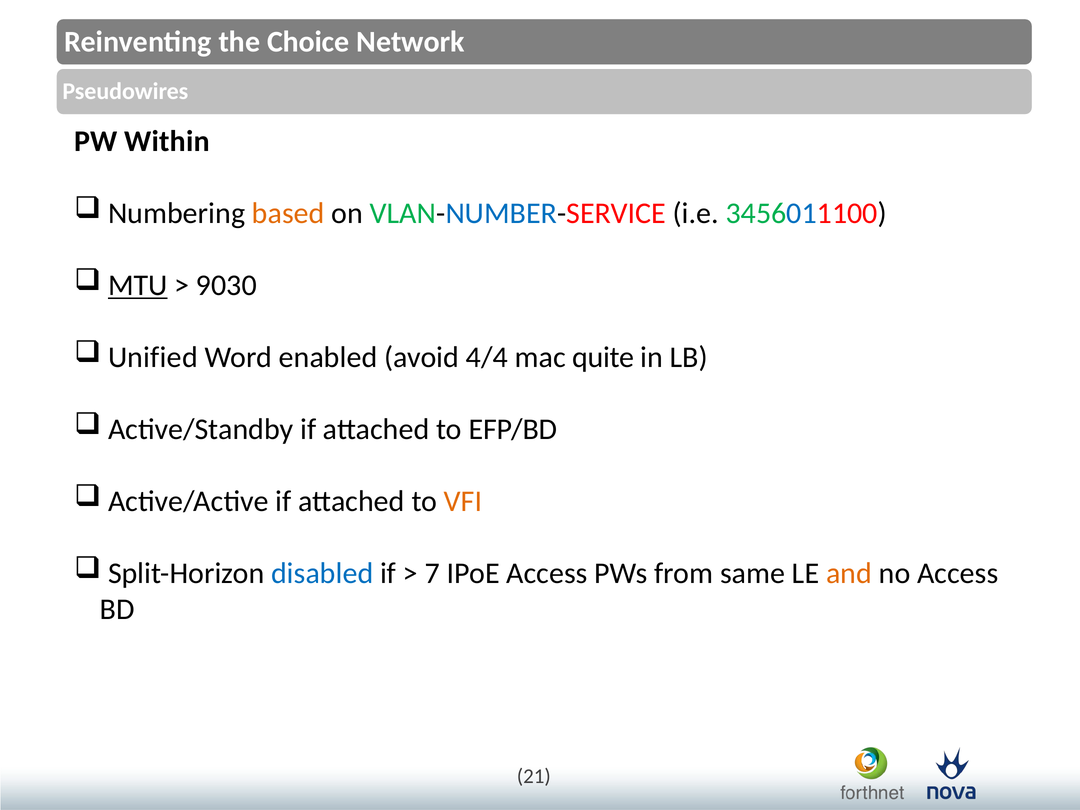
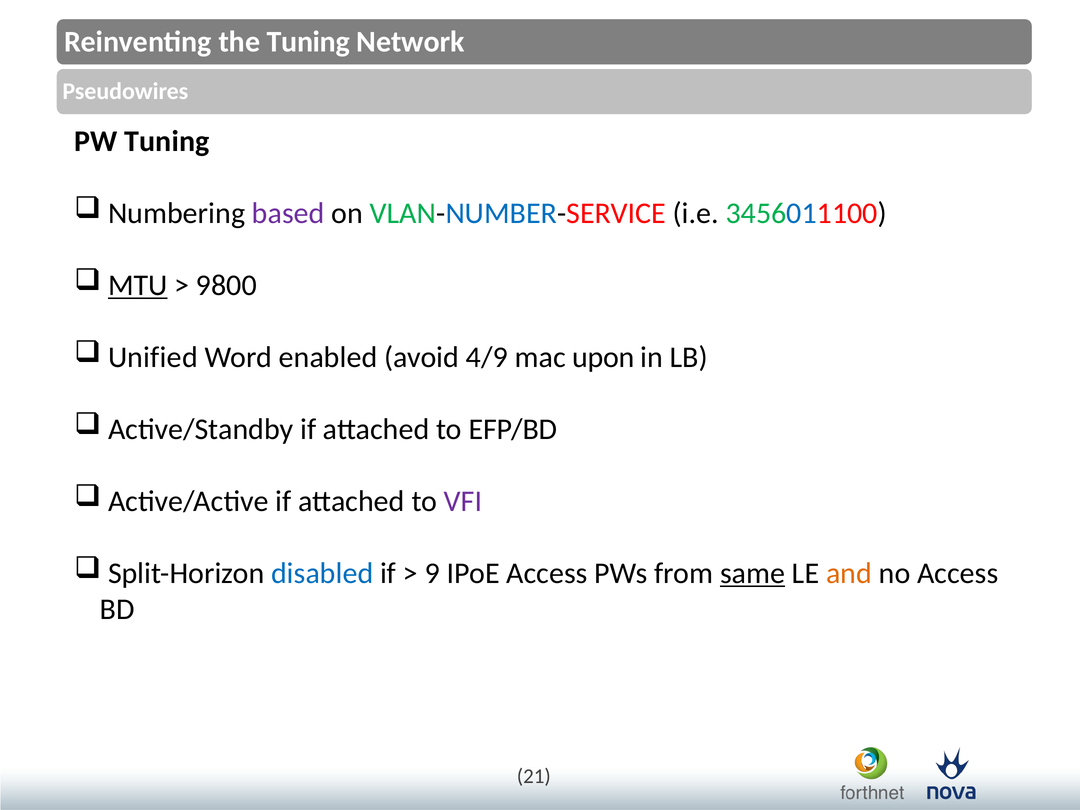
Choice: Choice -> Tuning (308, 42)
PW Within: Within -> Tuning (167, 141)
based colour: orange -> purple (288, 213)
9030: 9030 -> 9800 (226, 285)
4/4: 4/4 -> 4/9 (487, 357)
quite: quite -> upon (603, 357)
VFI colour: orange -> purple (463, 501)
7: 7 -> 9 (432, 573)
same underline: none -> present (753, 573)
